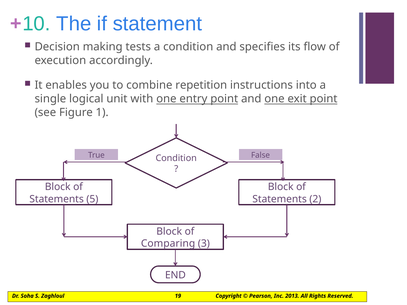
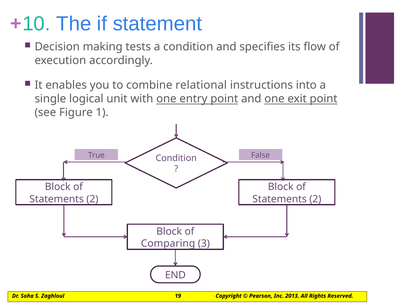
repetition: repetition -> relational (201, 85)
5: 5 -> 2 (92, 199)
